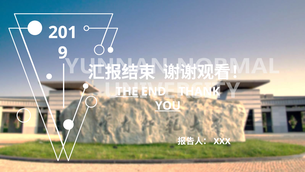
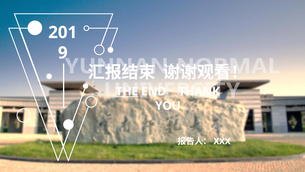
YOU underline: present -> none (168, 106)
